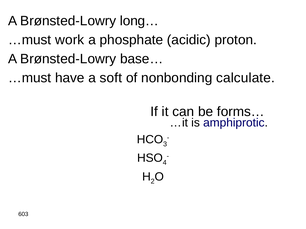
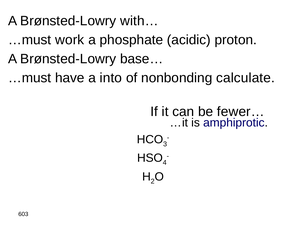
long…: long… -> with… (139, 21)
soft: soft -> into (111, 78)
forms…: forms… -> fewer… (241, 112)
